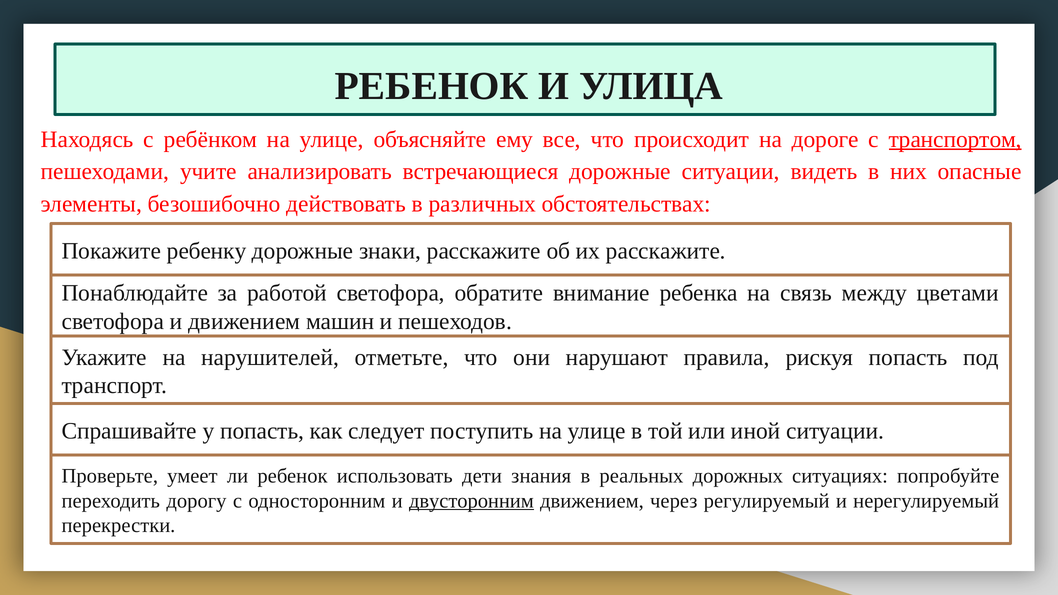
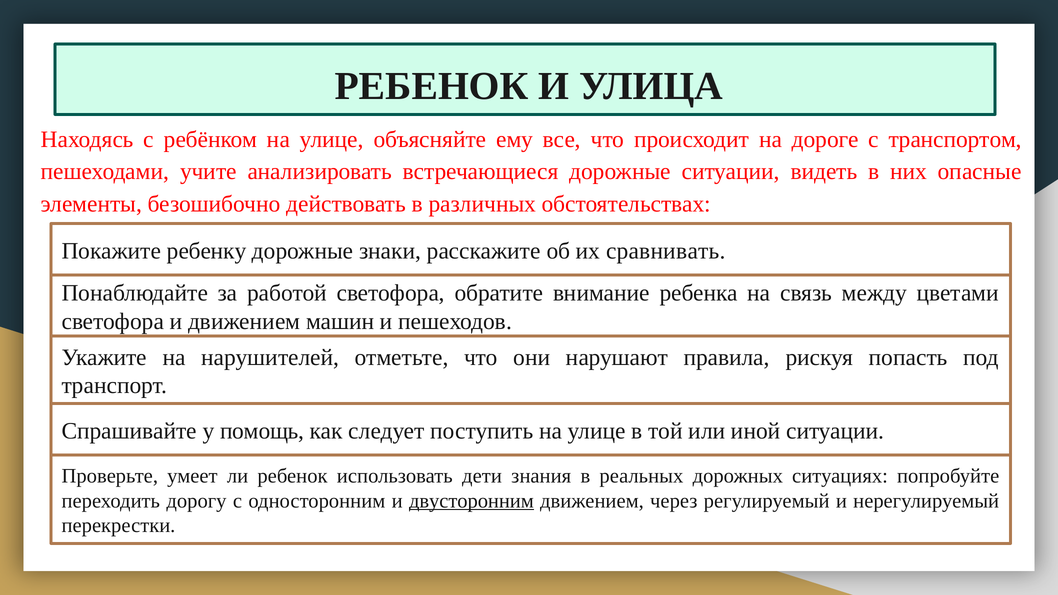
транспортом underline: present -> none (955, 139)
их расскажите: расскажите -> сравнивать (666, 251)
у попасть: попасть -> помощь (262, 431)
